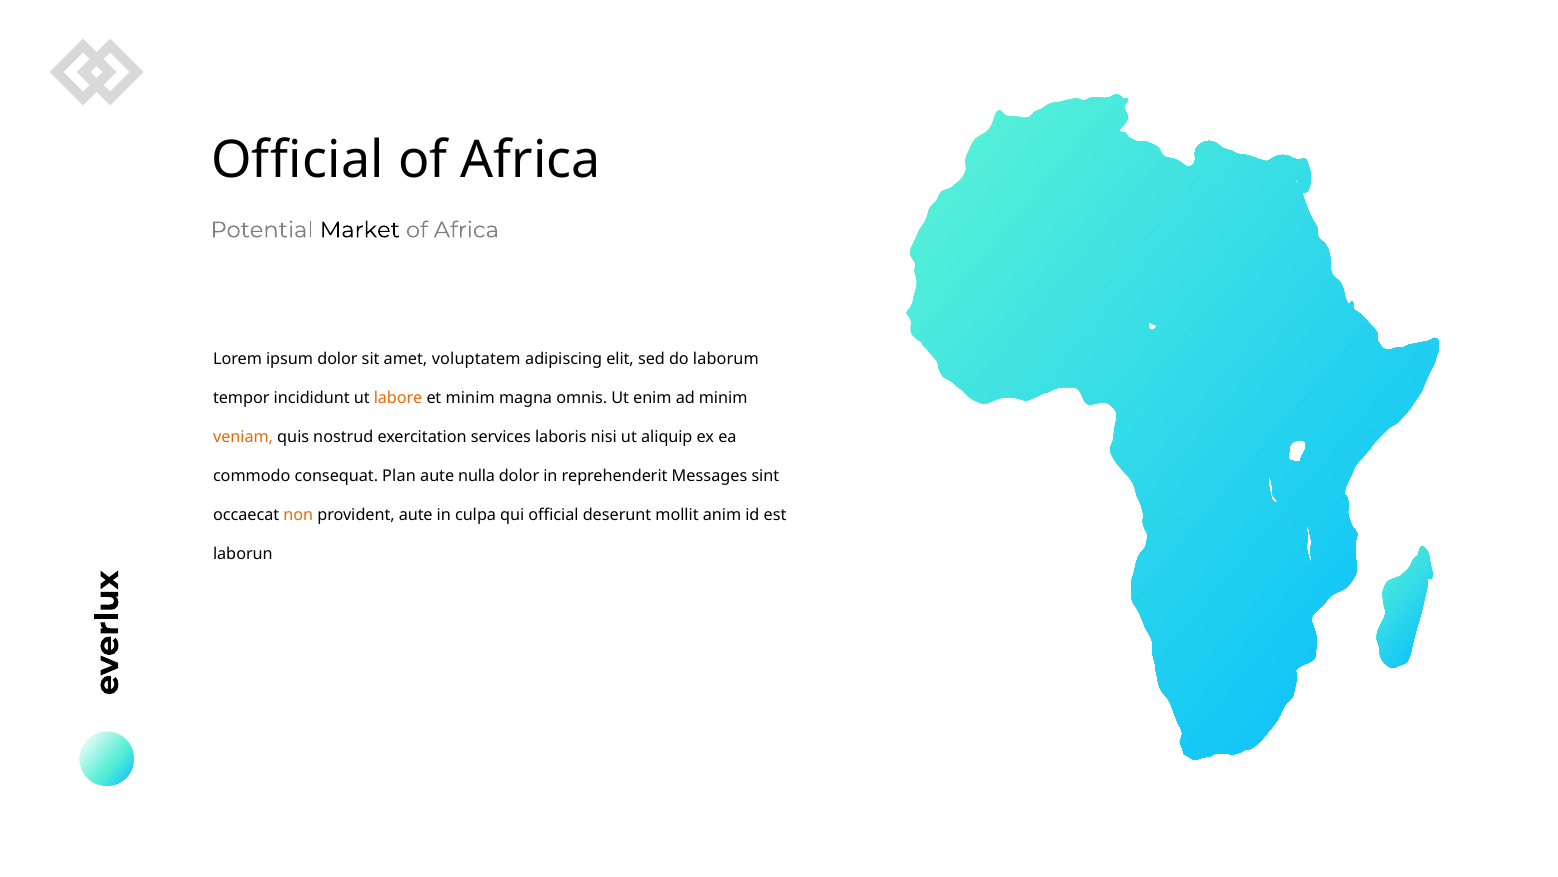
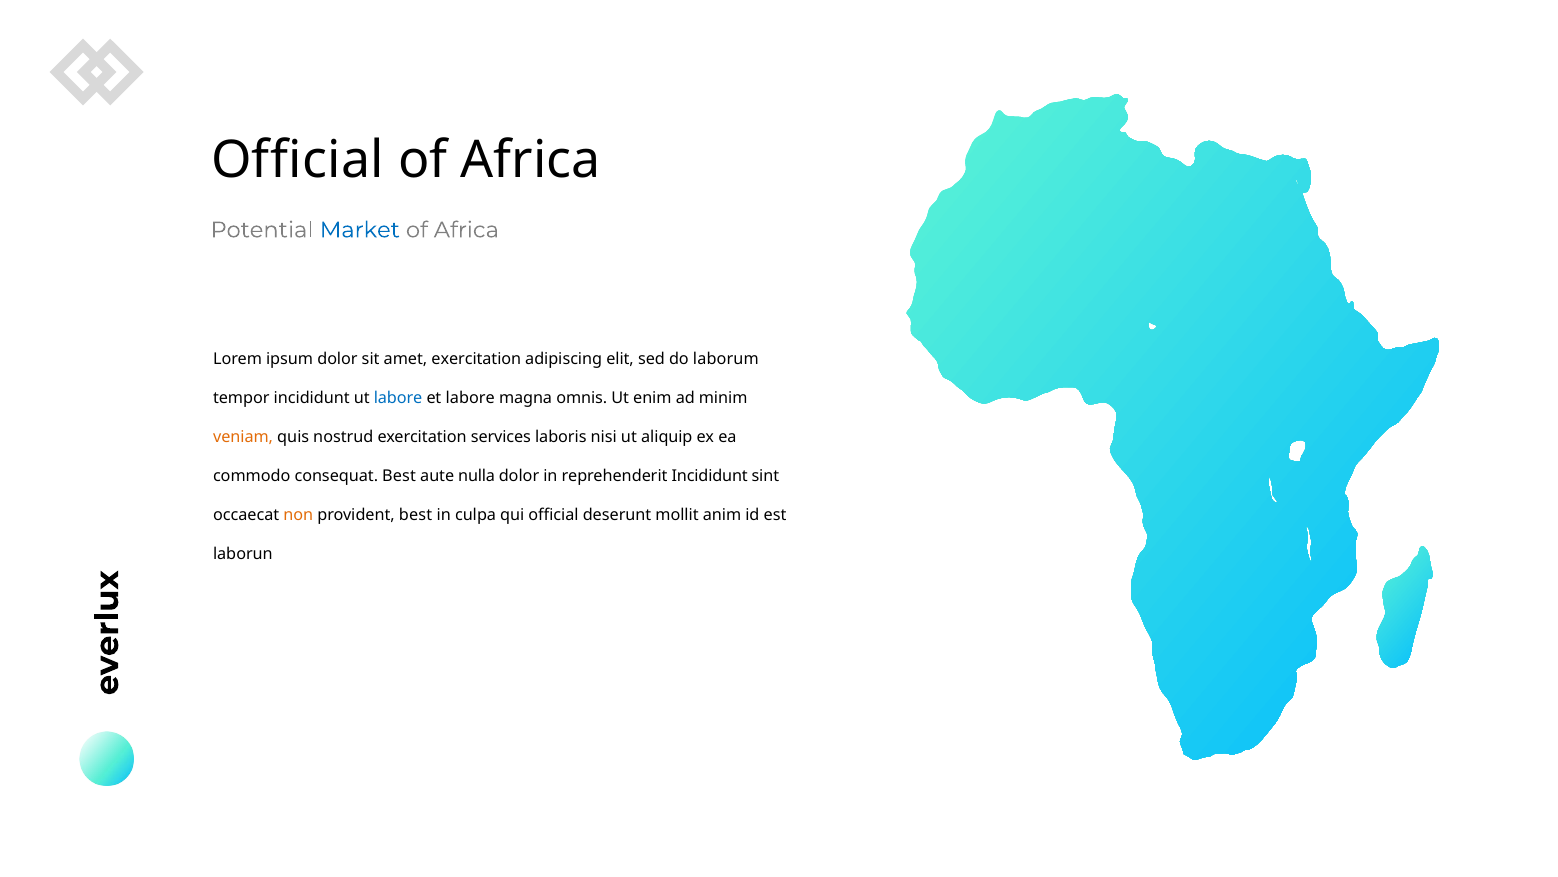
Market colour: black -> blue (360, 230)
amet voluptatem: voluptatem -> exercitation (476, 359)
labore colour: orange -> blue (398, 398)
et minim: minim -> labore (470, 398)
consequat Plan: Plan -> Best (399, 476)
reprehenderit Messages: Messages -> Incididunt (710, 476)
provident aute: aute -> best (416, 515)
